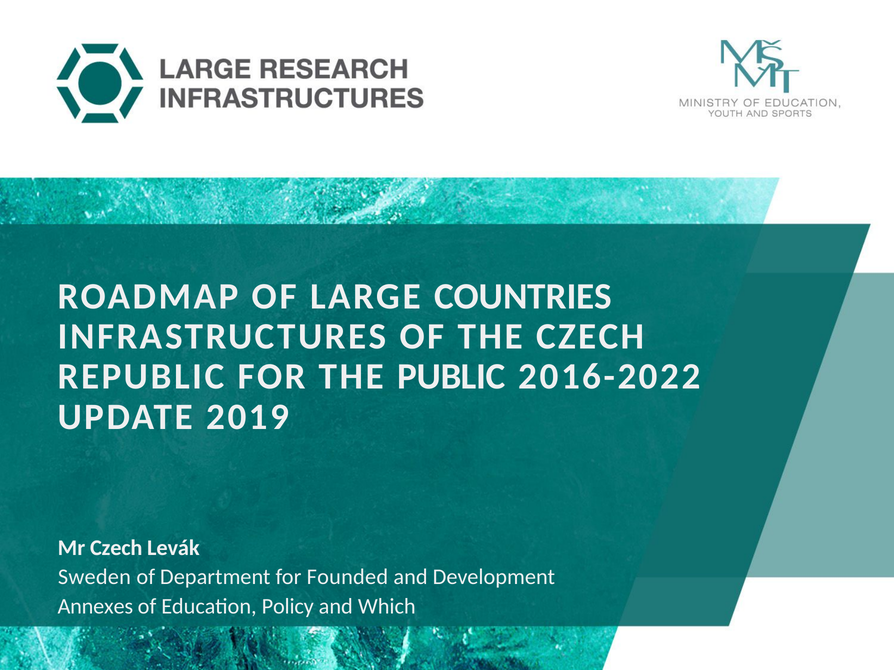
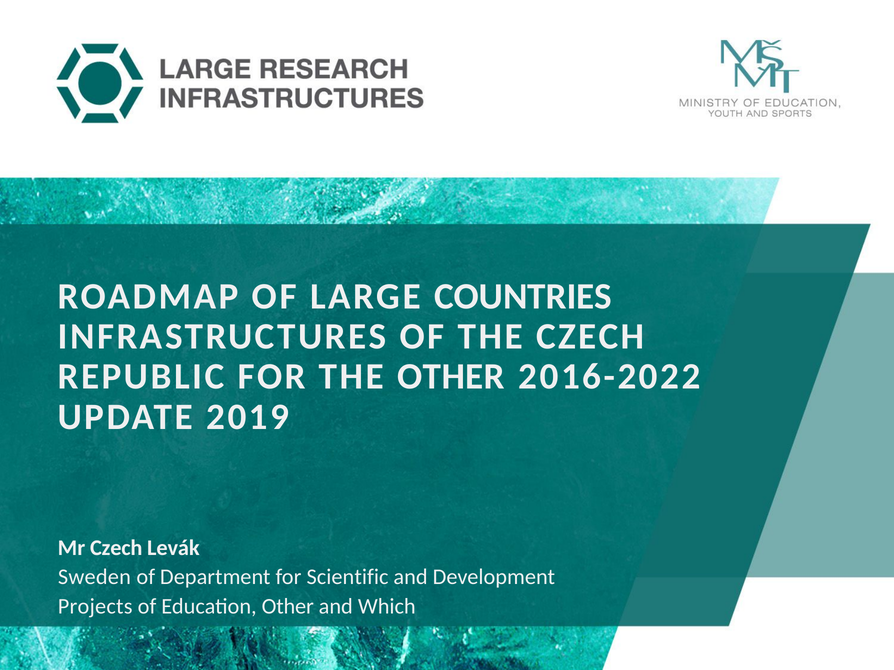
THE PUBLIC: PUBLIC -> OTHER (451, 377)
Founded: Founded -> Scientific (348, 578)
Annexes: Annexes -> Projects (95, 607)
Education Policy: Policy -> Other (288, 607)
